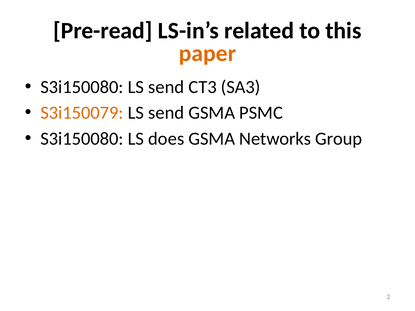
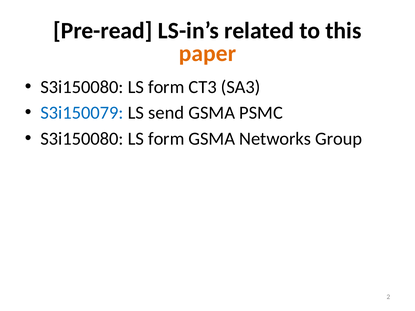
send: send -> form (166, 87)
S3i150079 colour: orange -> blue (82, 113)
does: does -> form (166, 139)
